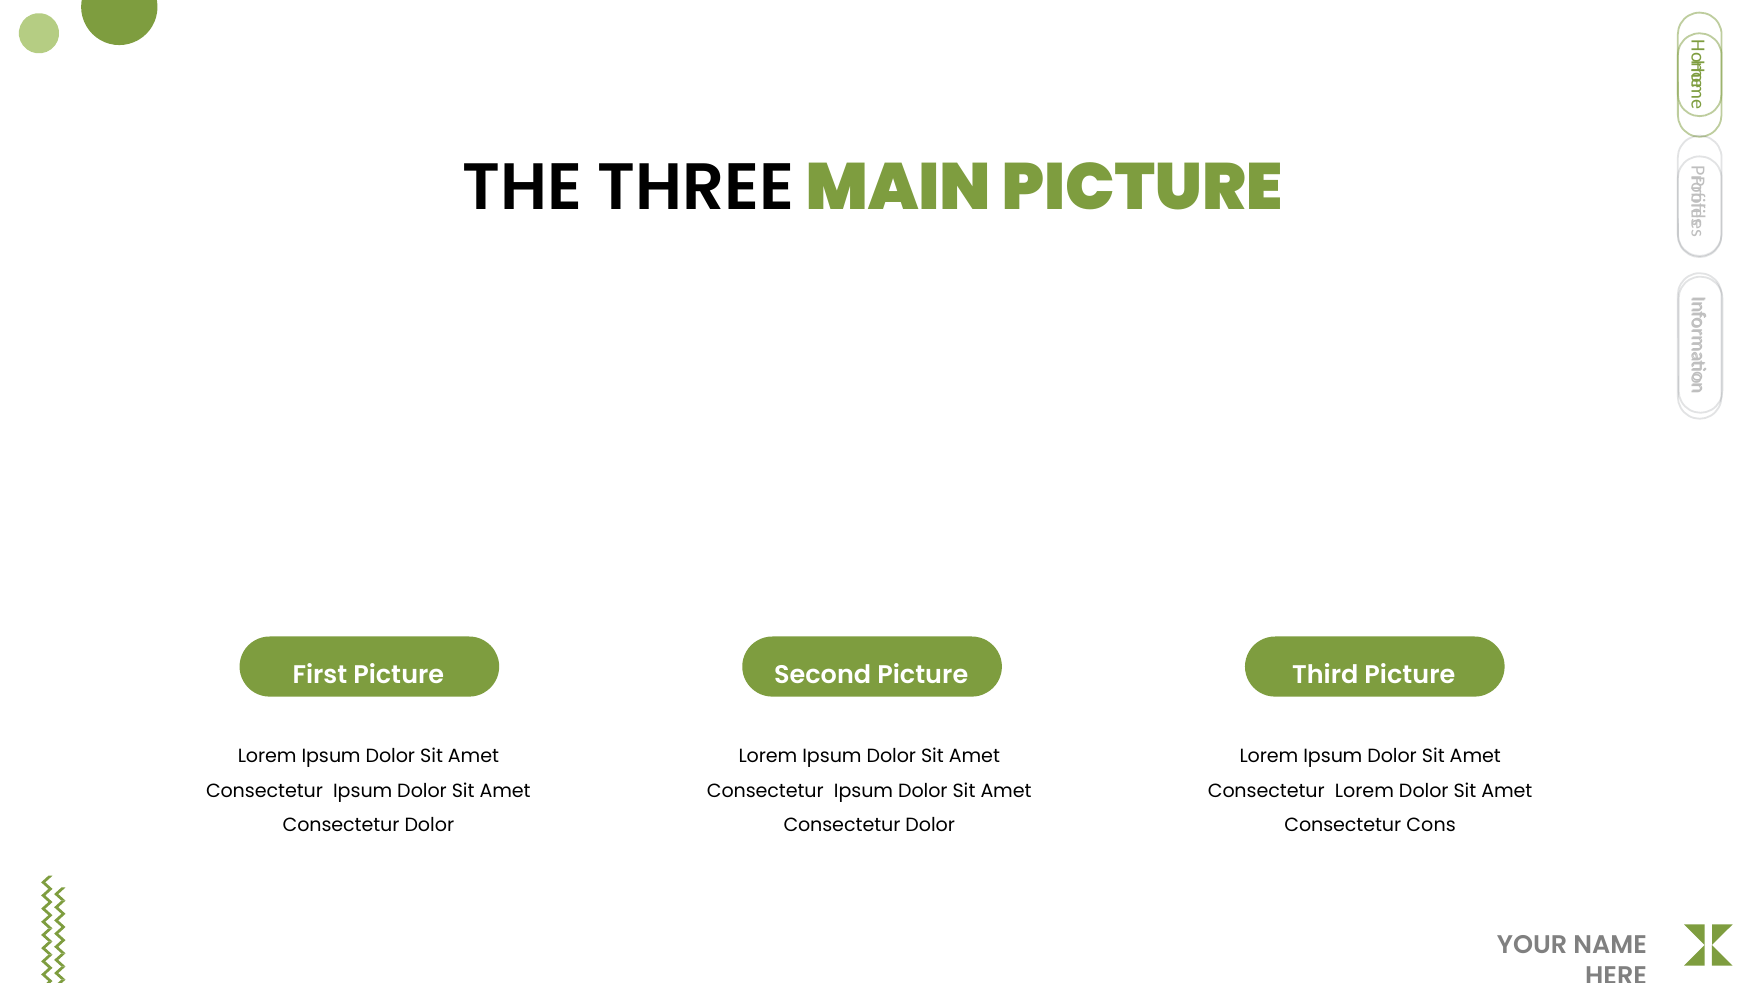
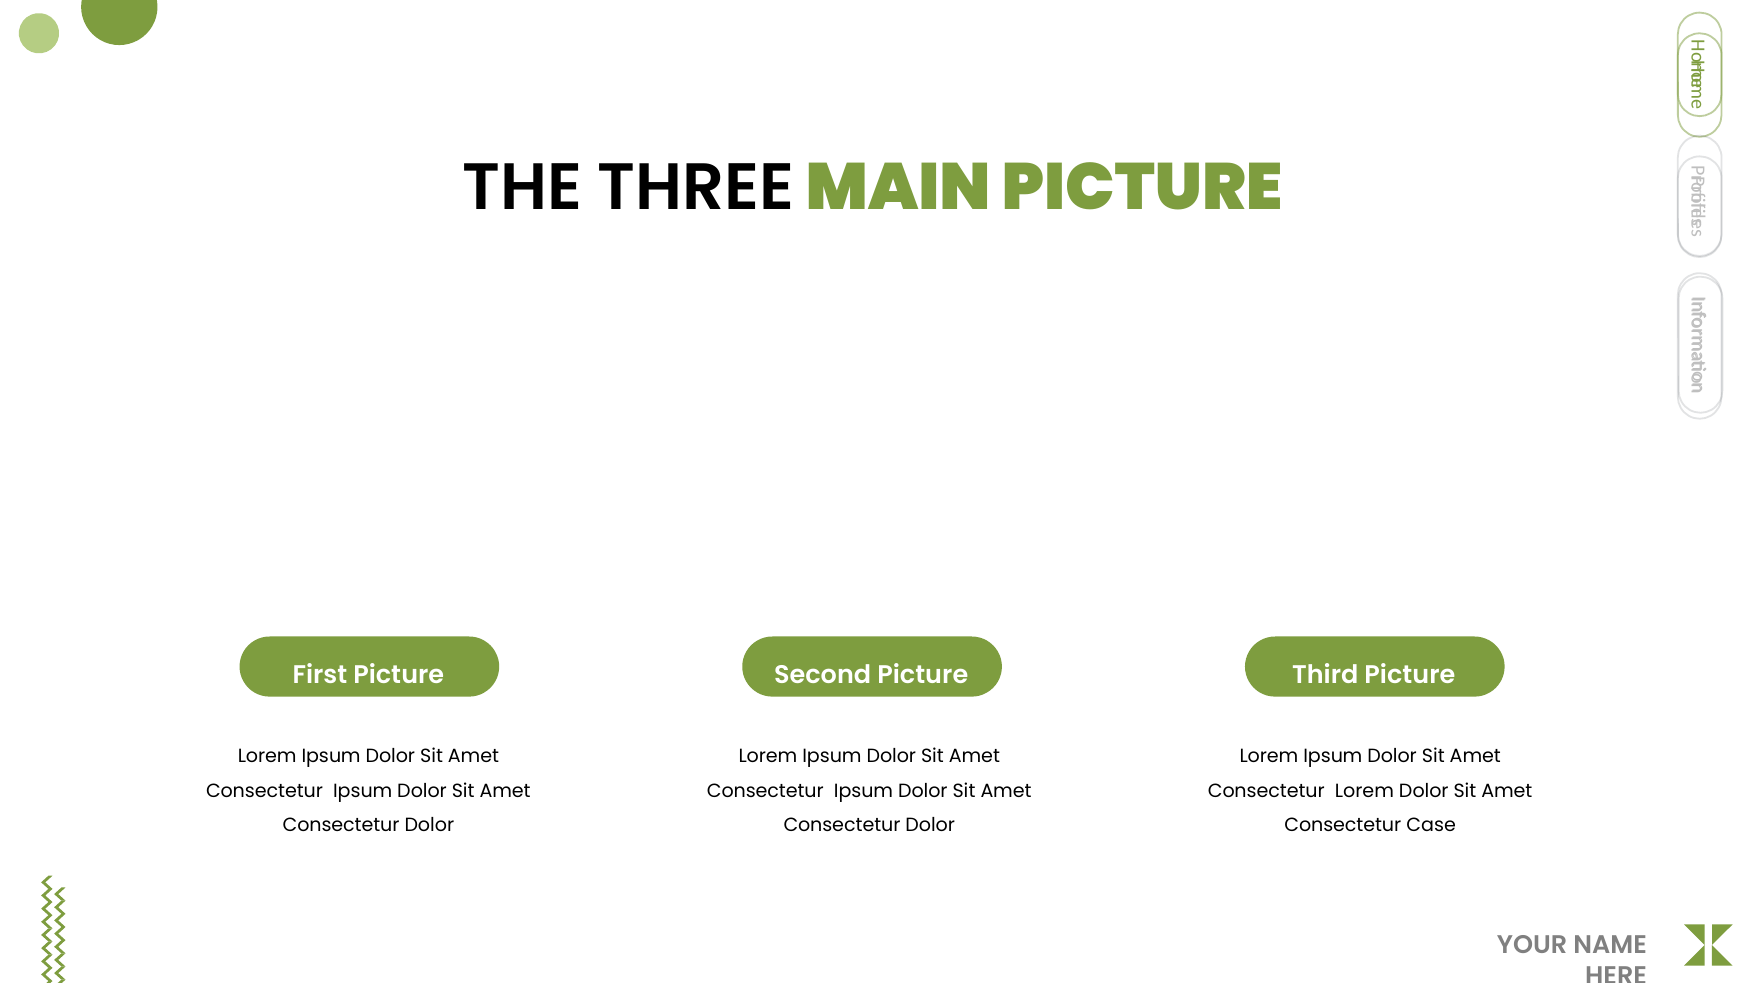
Cons: Cons -> Case (1431, 825)
